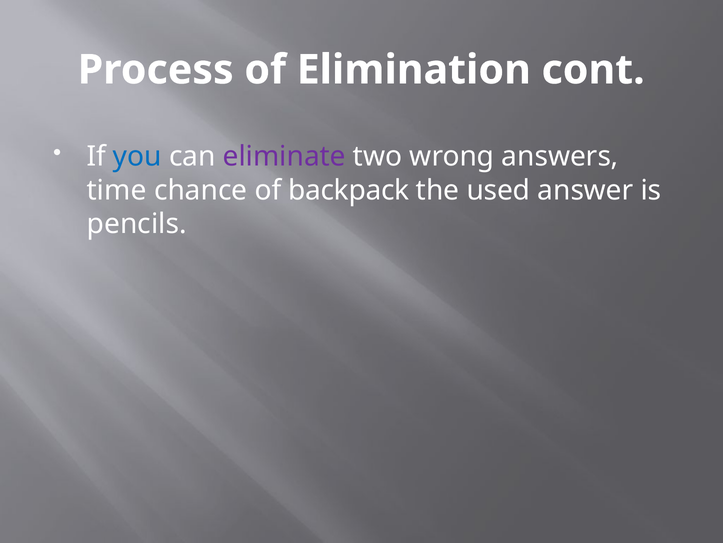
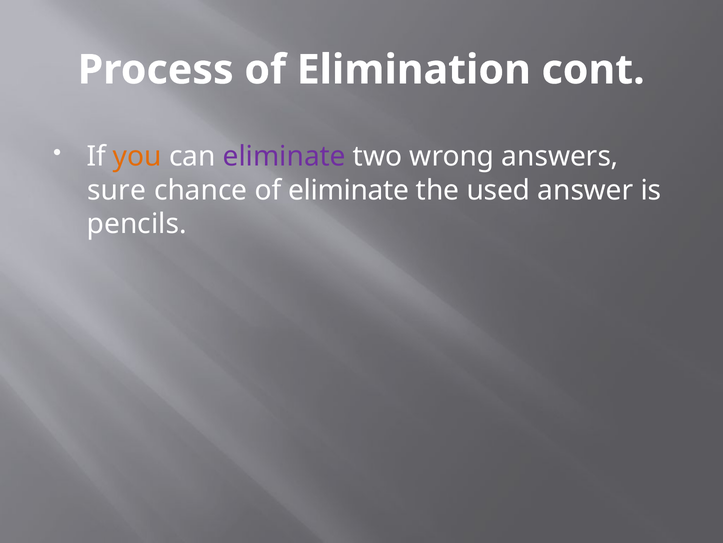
you colour: blue -> orange (137, 156)
time: time -> sure (117, 190)
of backpack: backpack -> eliminate (349, 190)
